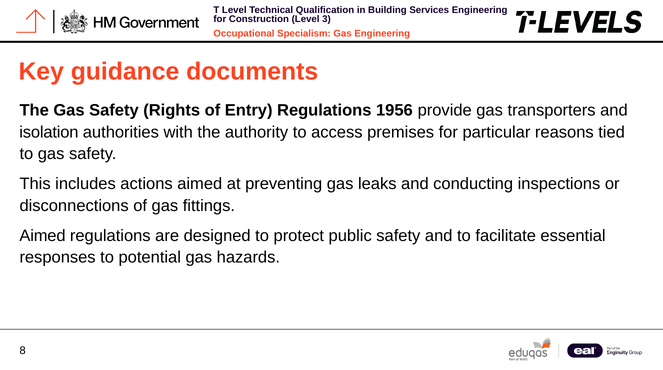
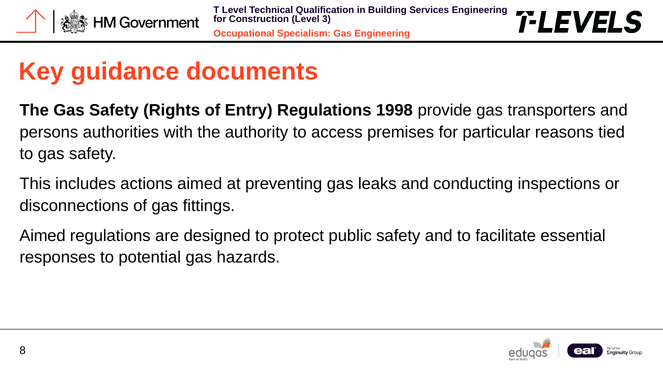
1956: 1956 -> 1998 (394, 111)
isolation: isolation -> persons (49, 132)
